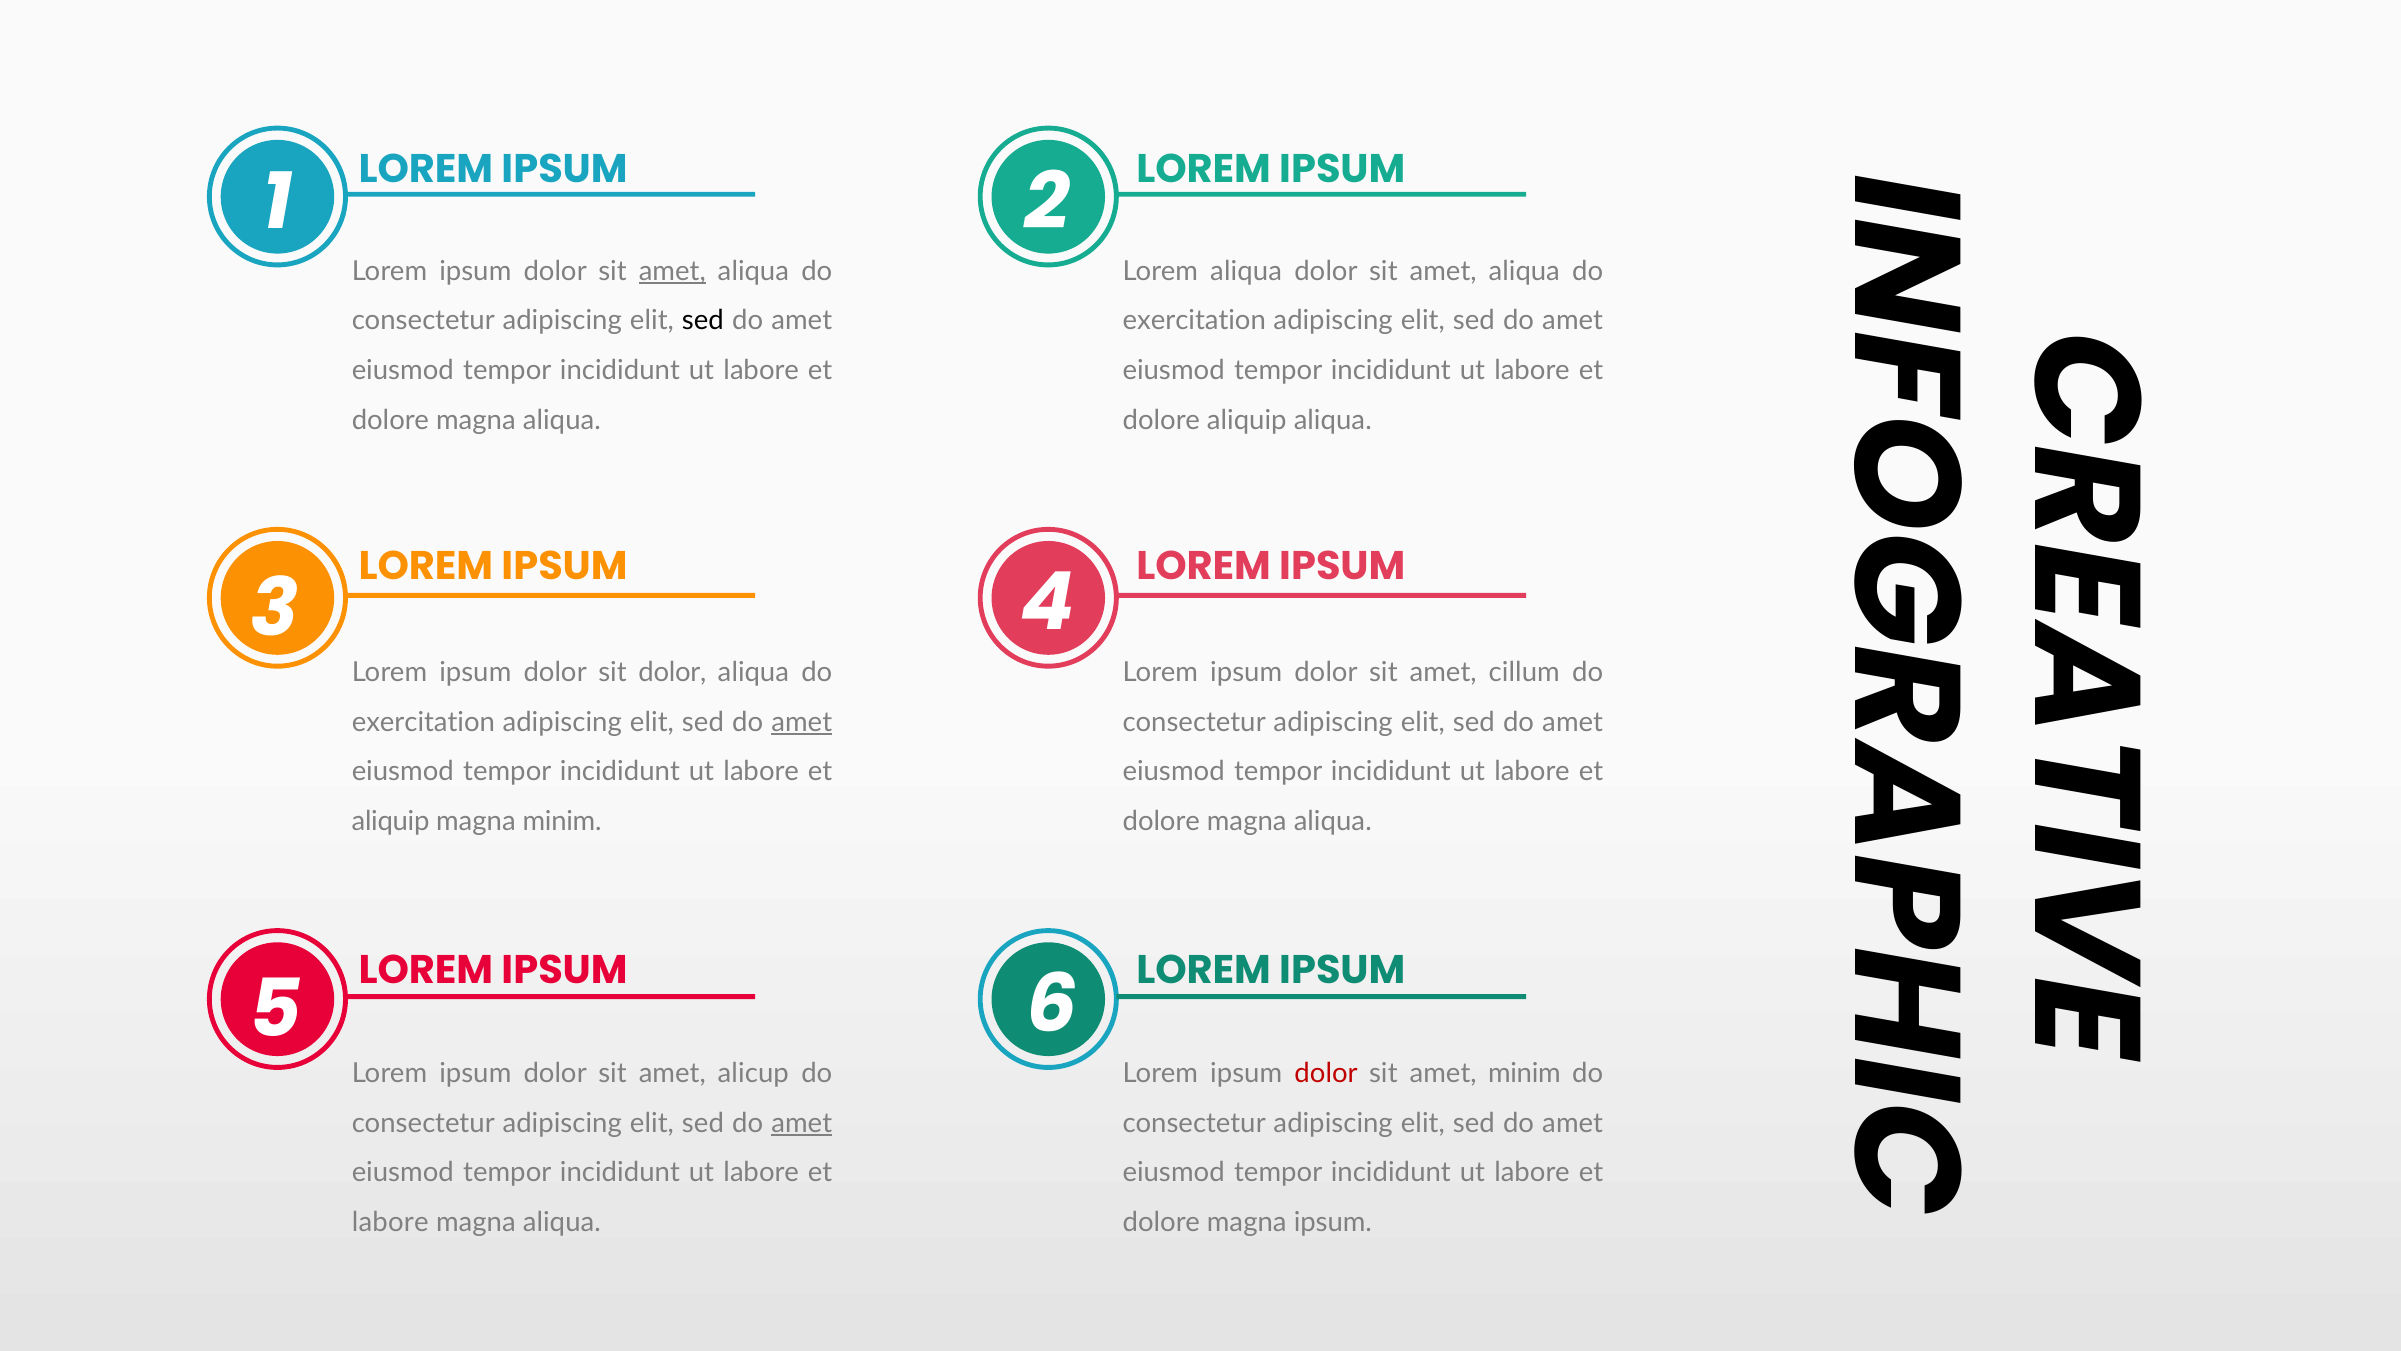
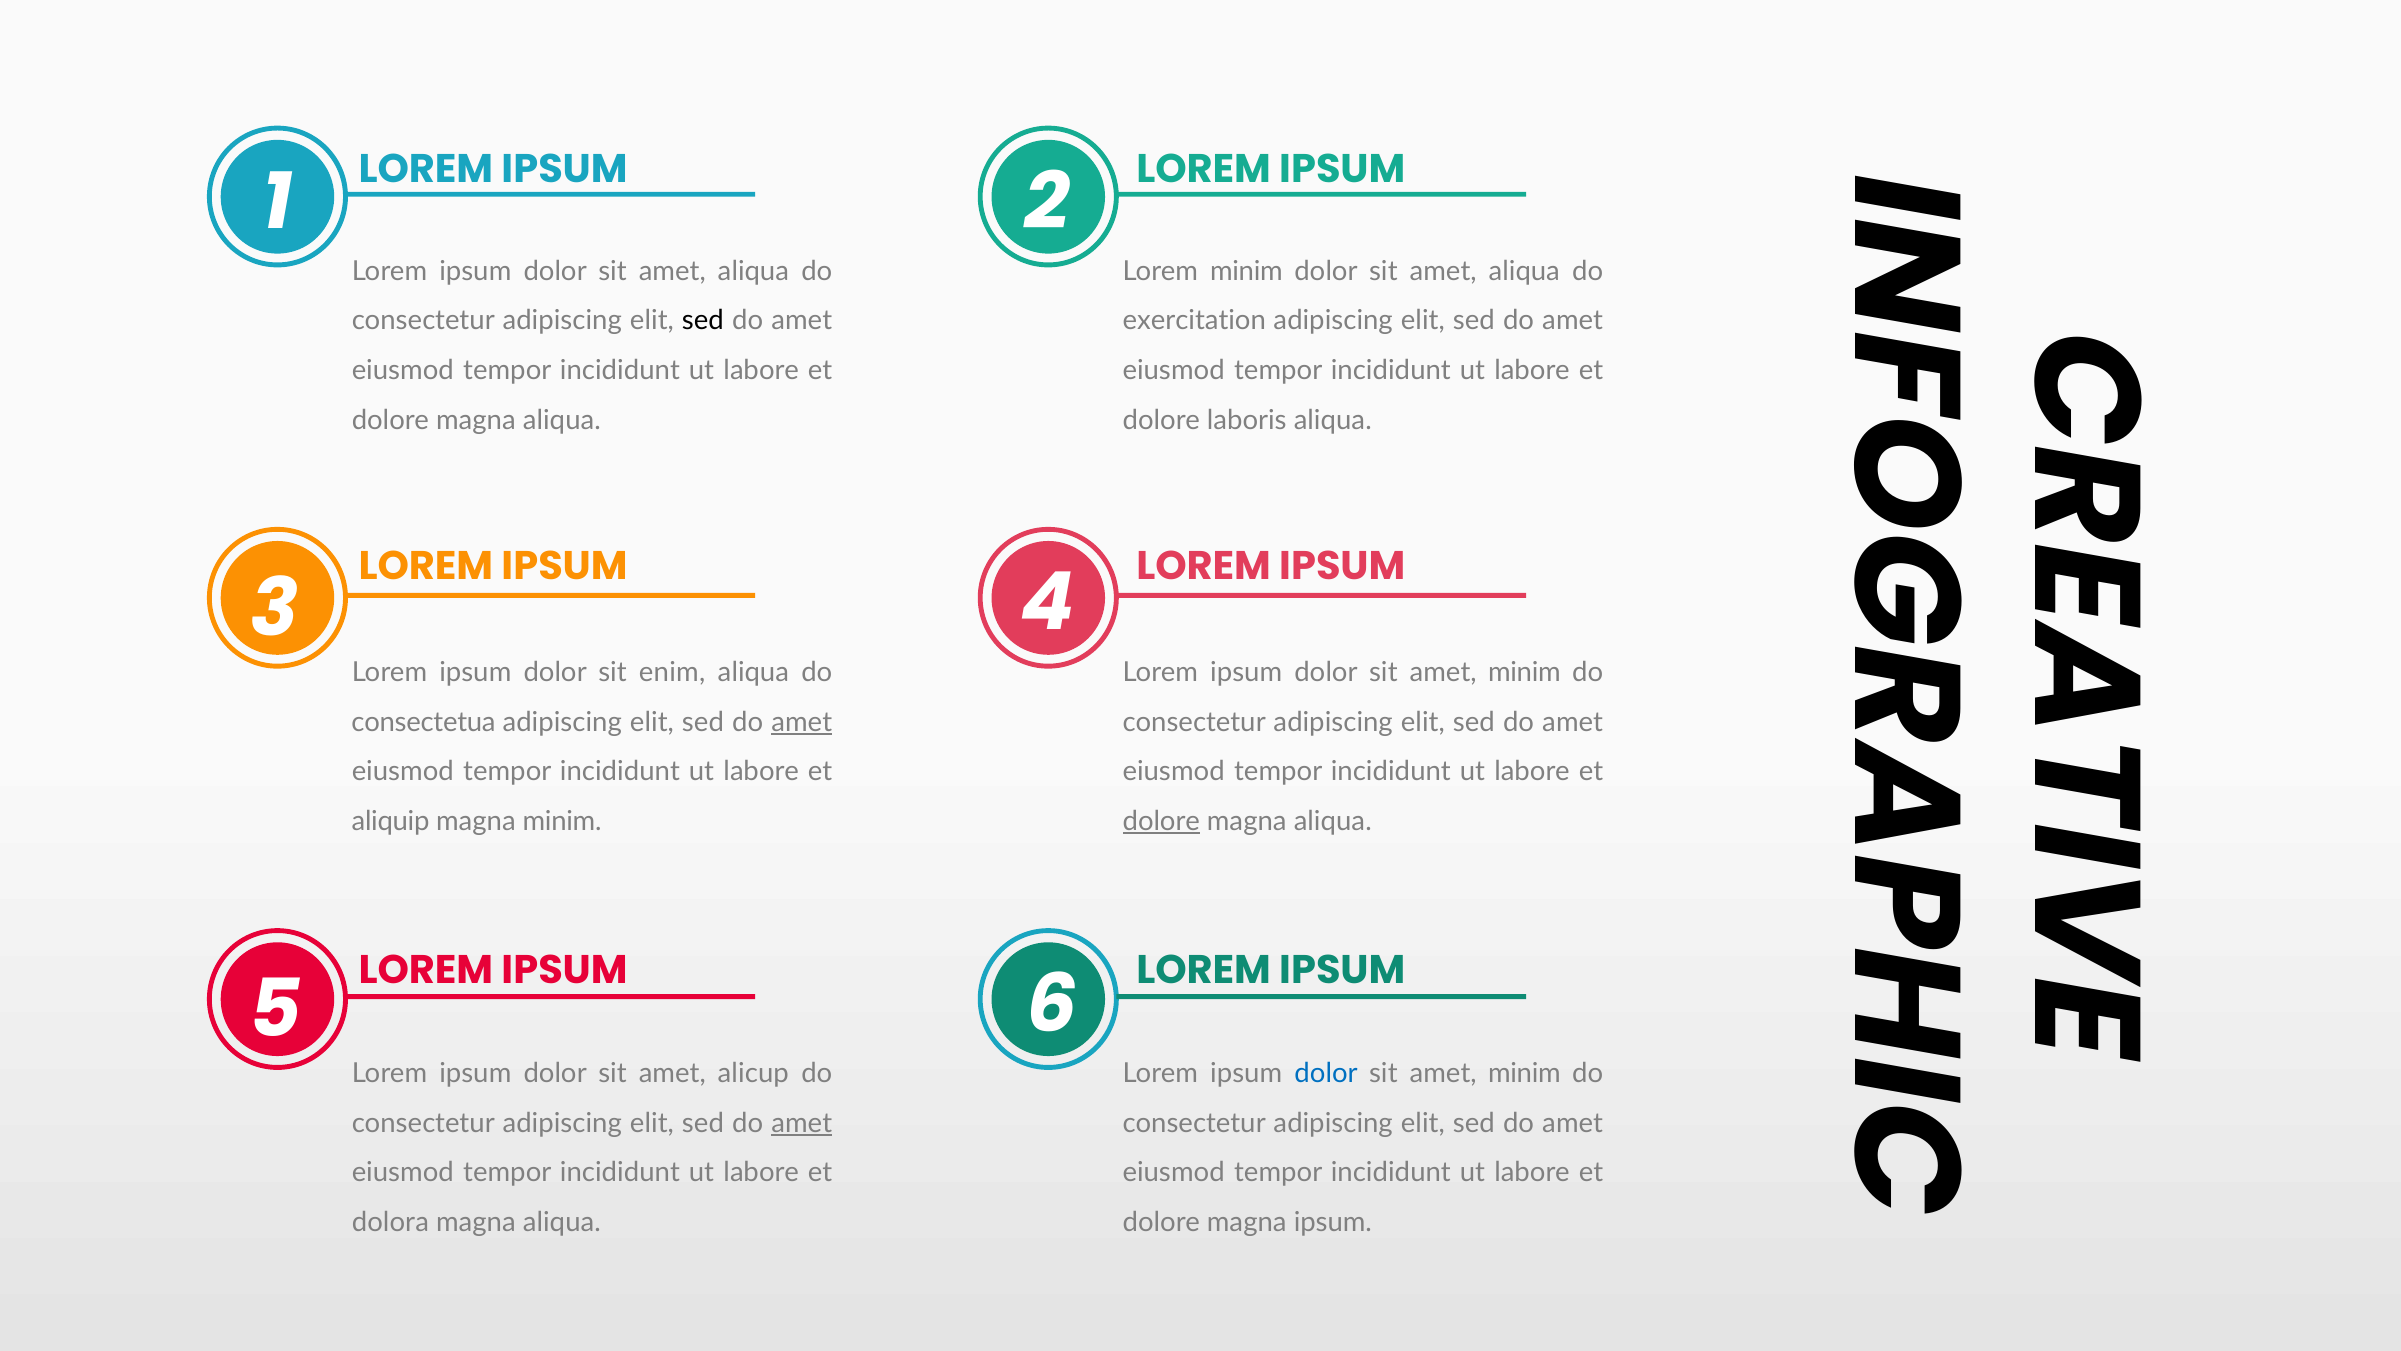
amet underline: present -> none (672, 271)
Lorem aliqua: aliqua -> minim (1246, 271)
dolore aliquip: aliquip -> laboris (1247, 420)
sit dolor: dolor -> enim (672, 672)
cillum: cillum -> minim (1524, 672)
exercitation: exercitation -> consectetua (424, 722)
dolore underline: none -> present (1161, 821)
dolor colour: red -> blue (1326, 1073)
labore: labore -> dolora (390, 1222)
